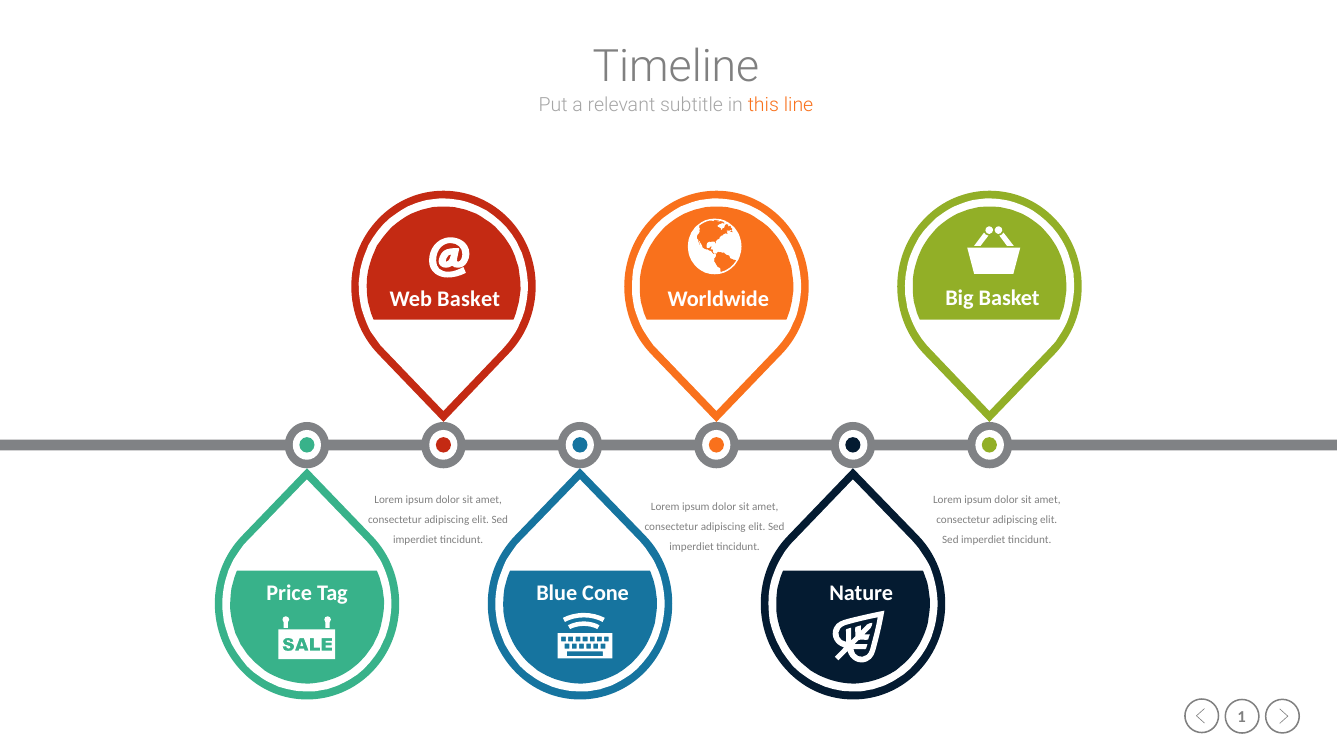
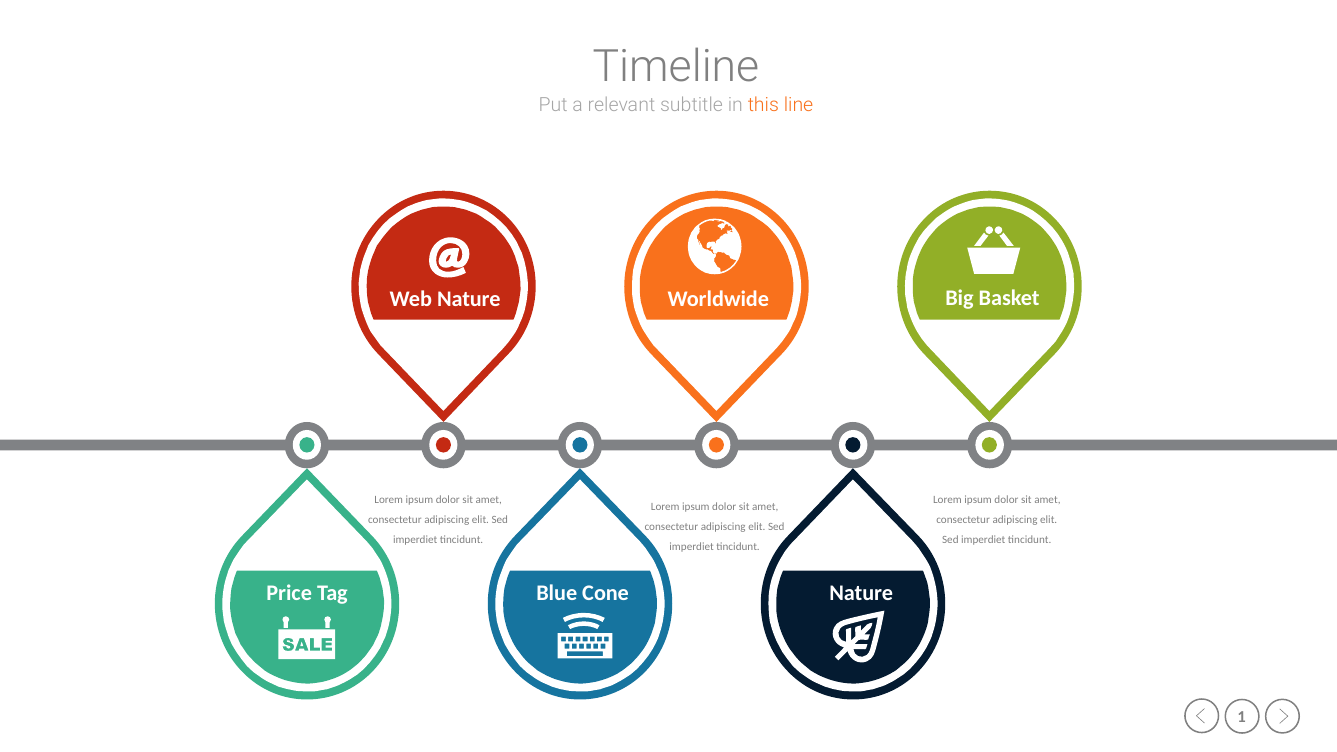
Web Basket: Basket -> Nature (469, 299)
